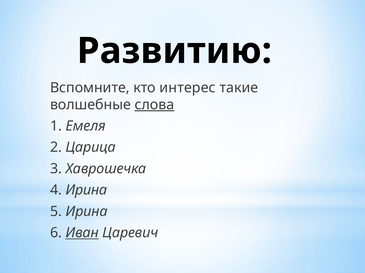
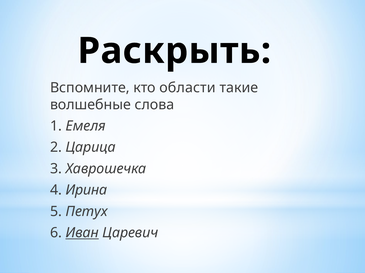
Развитию: Развитию -> Раскрыть (174, 51)
интерес: интерес -> области (188, 88)
слова underline: present -> none (154, 105)
5 Ирина: Ирина -> Петух (87, 212)
